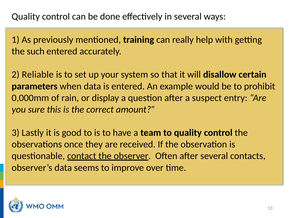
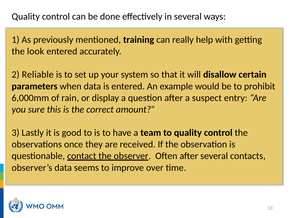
such: such -> look (36, 51)
0,000mm: 0,000mm -> 6,000mm (30, 98)
